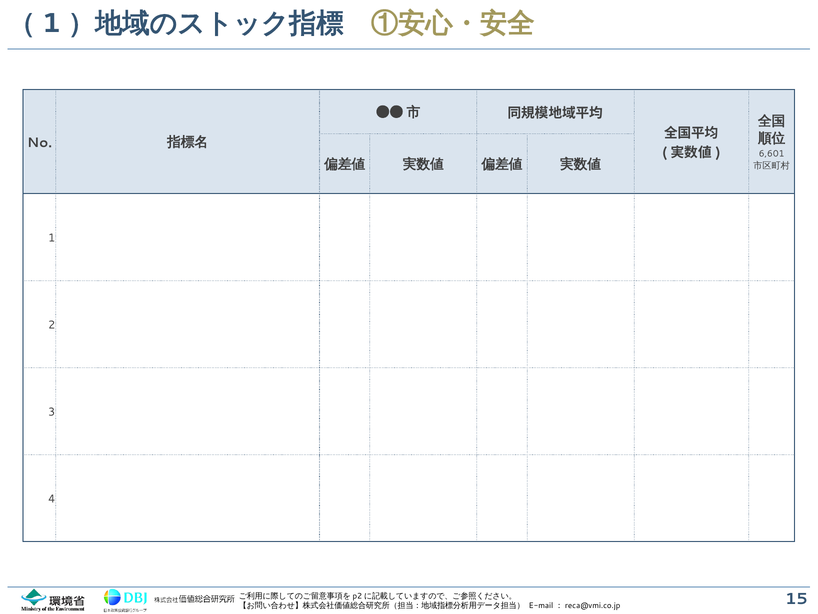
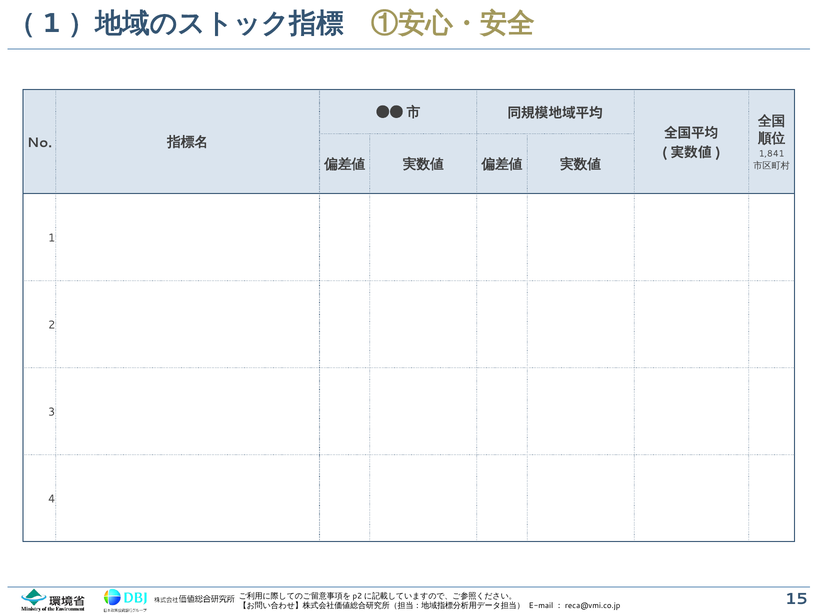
6,601: 6,601 -> 1,841 (772, 154)
